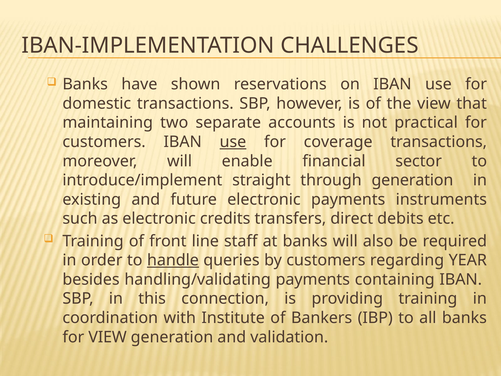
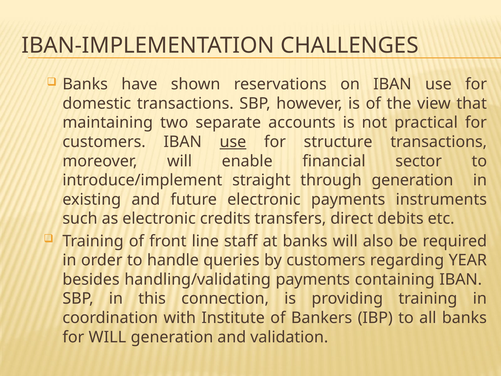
coverage: coverage -> structure (338, 142)
handle underline: present -> none (173, 260)
for VIEW: VIEW -> WILL (107, 337)
